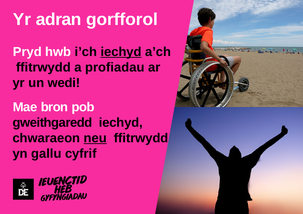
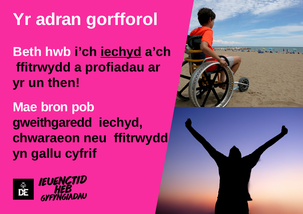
Pryd: Pryd -> Beth (27, 52)
wedi: wedi -> then (64, 83)
neu underline: present -> none (95, 138)
